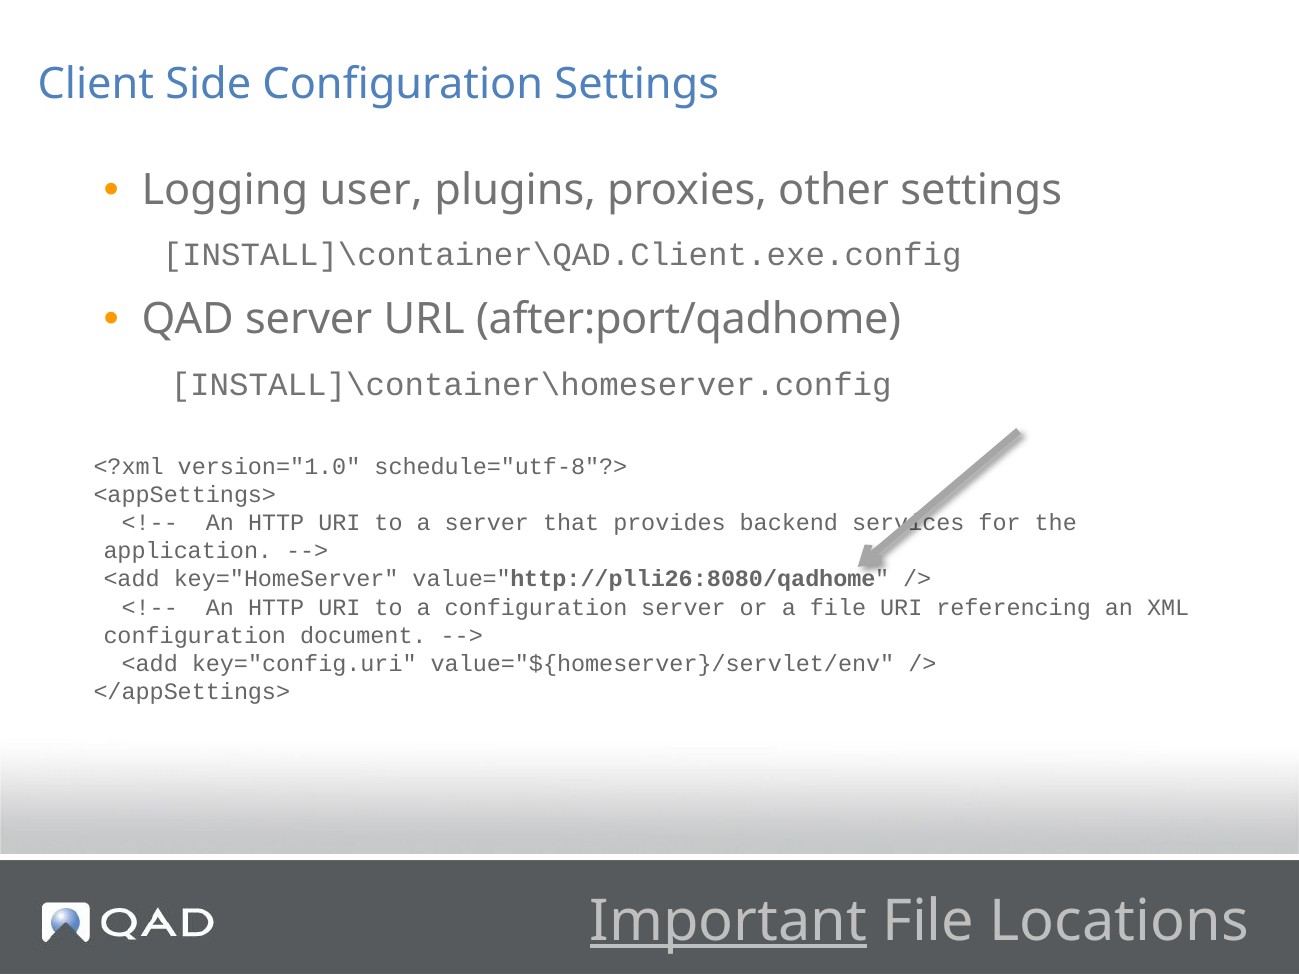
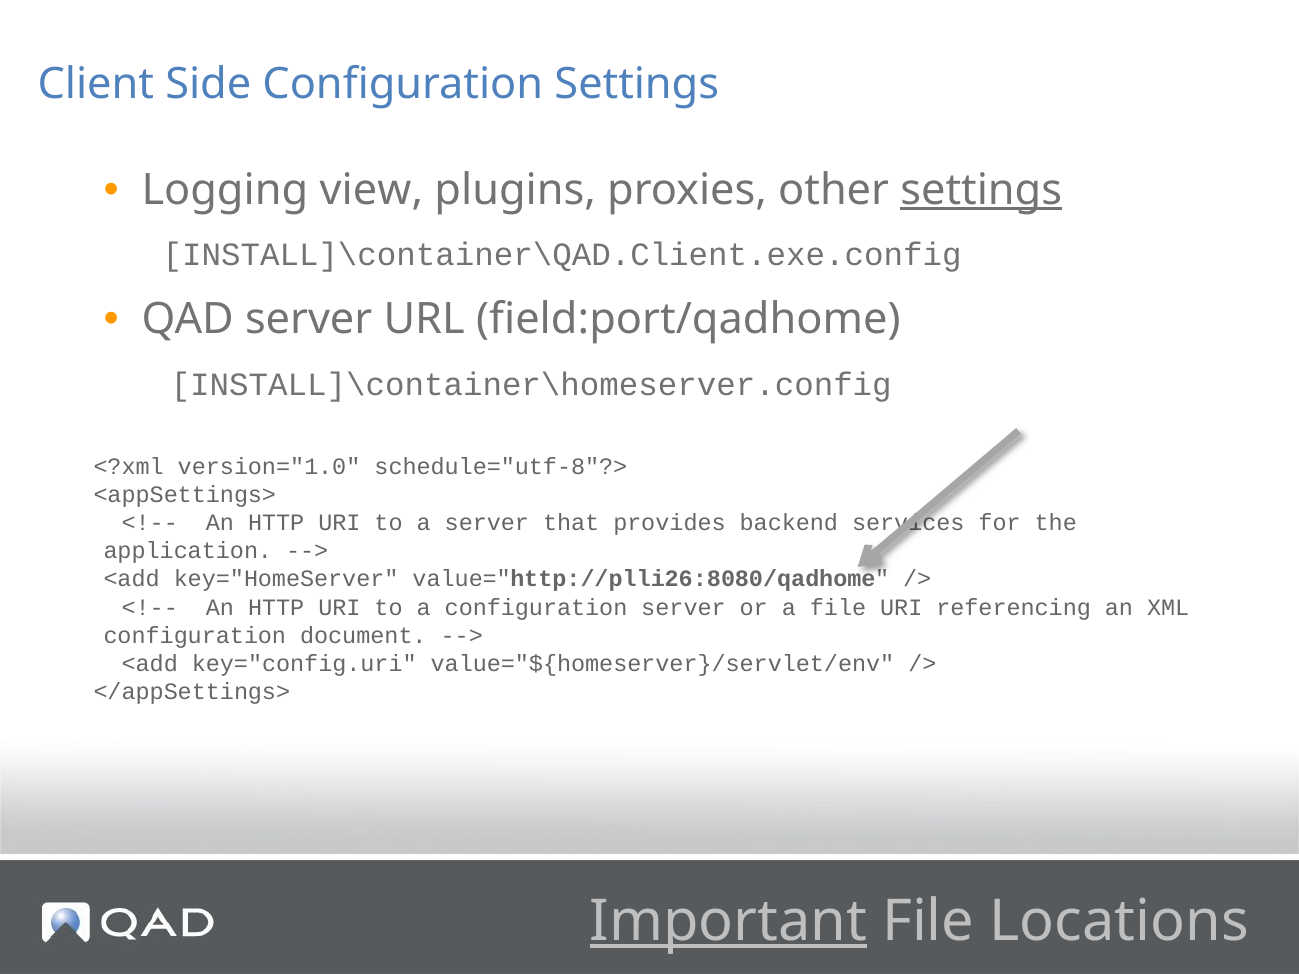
user: user -> view (371, 190)
settings underline: none -> present (981, 190)
after:port/qadhome: after:port/qadhome -> field:port/qadhome (688, 320)
